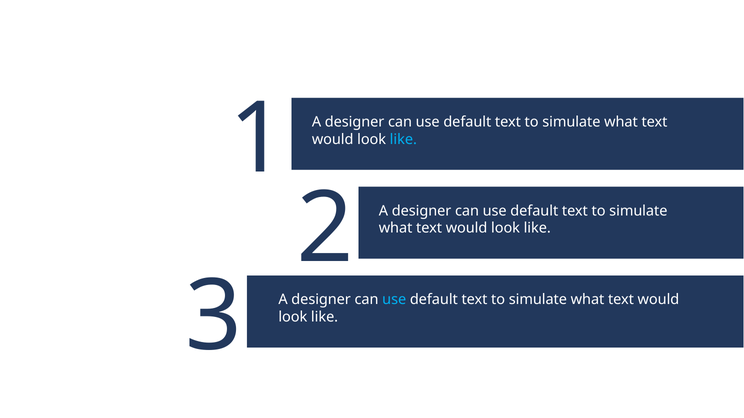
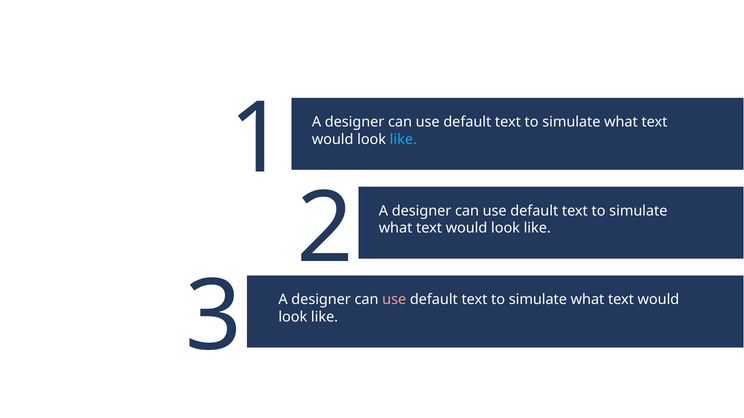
use colour: light blue -> pink (394, 300)
